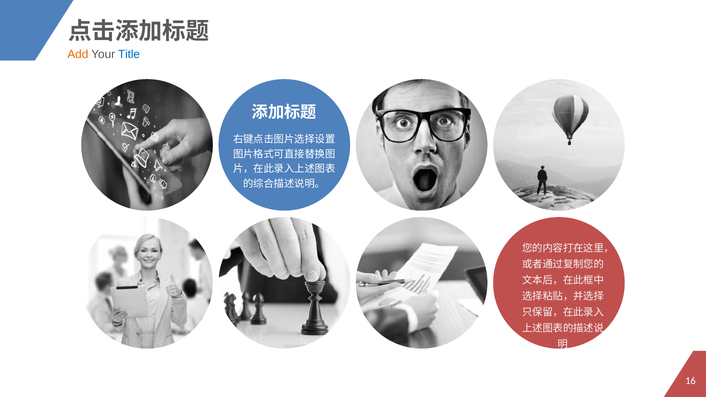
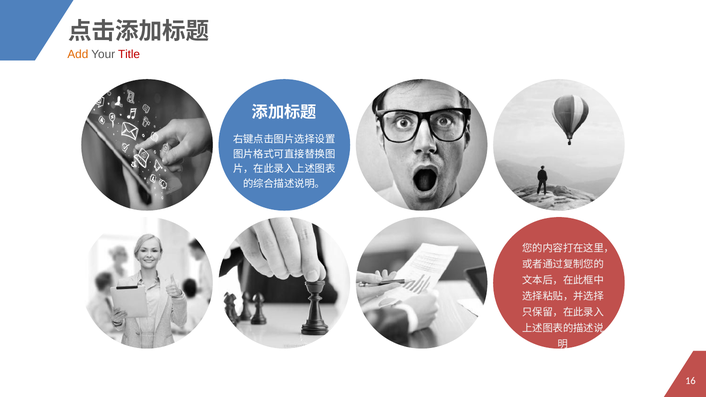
Title colour: blue -> red (129, 54)
